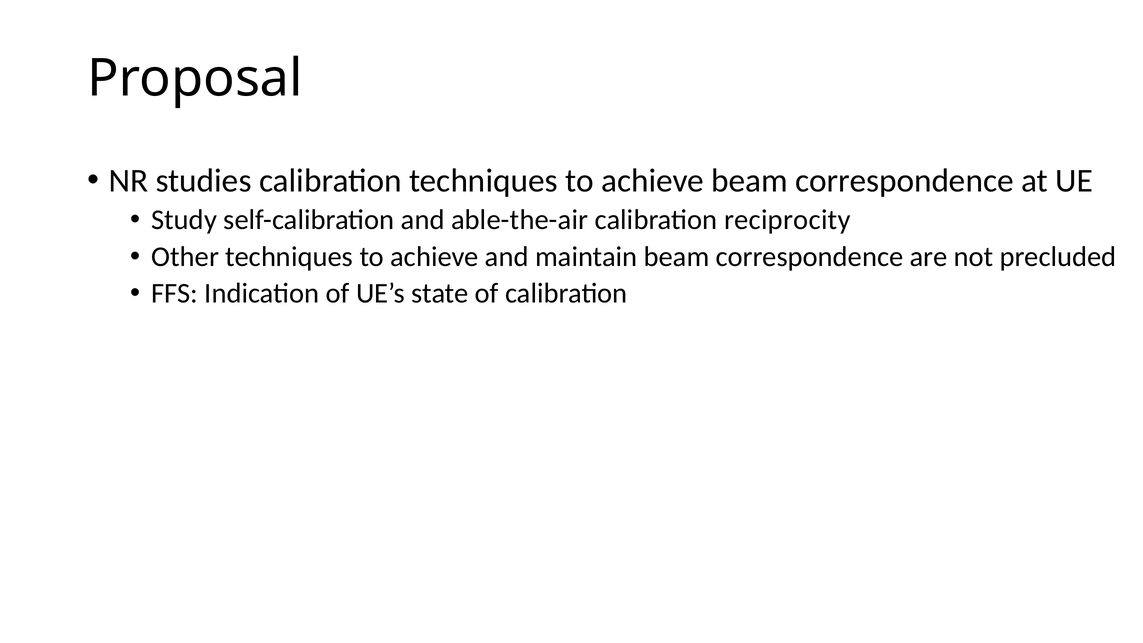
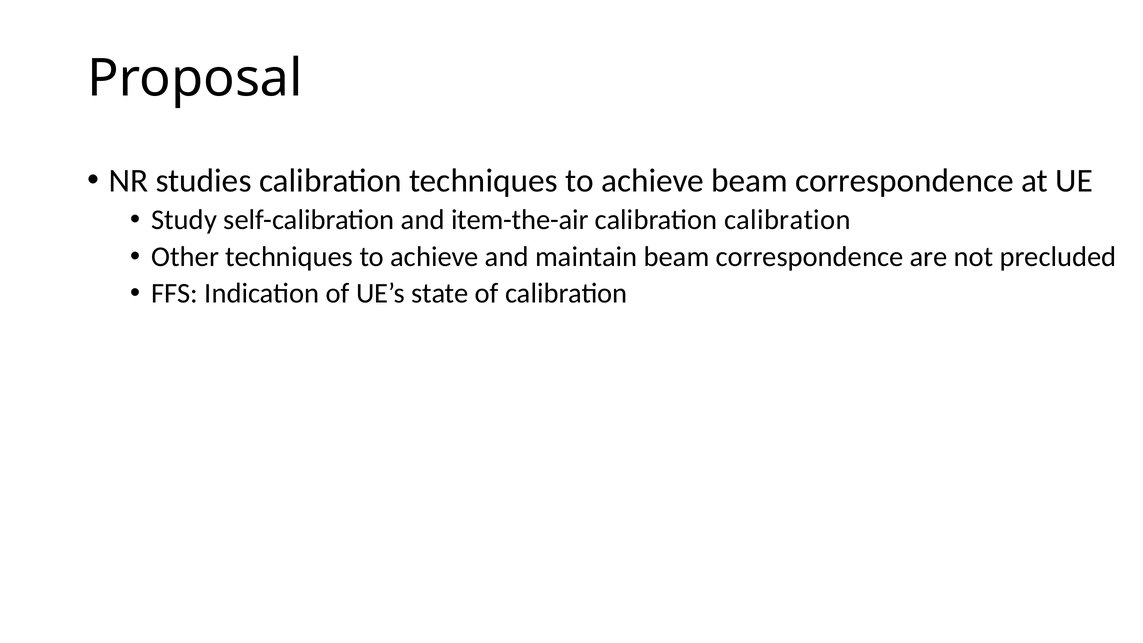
able-the-air: able-the-air -> item-the-air (520, 220)
calibration reciprocity: reciprocity -> calibration (787, 220)
